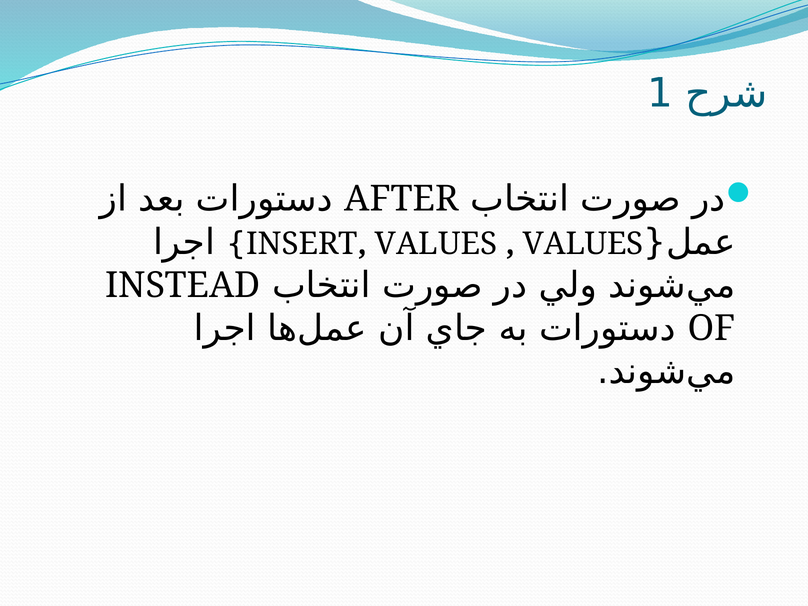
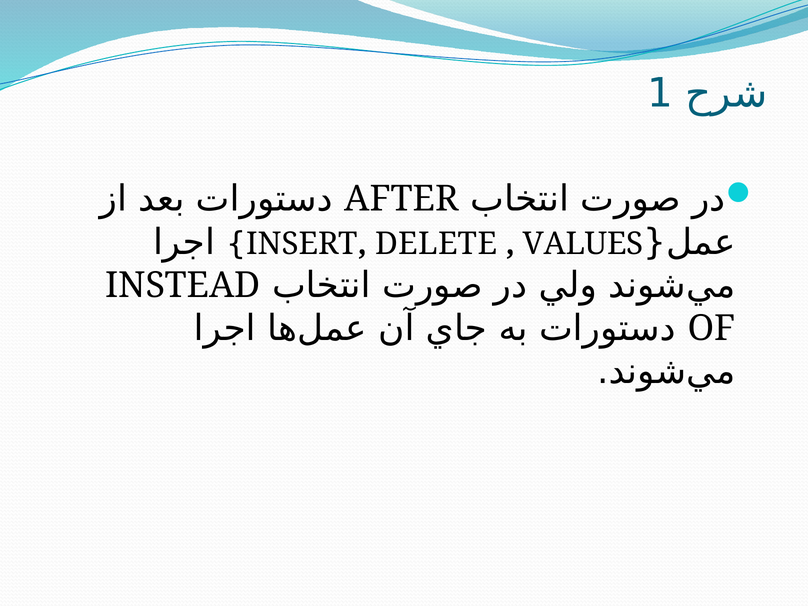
VALUES: VALUES -> DELETE (436, 244)
